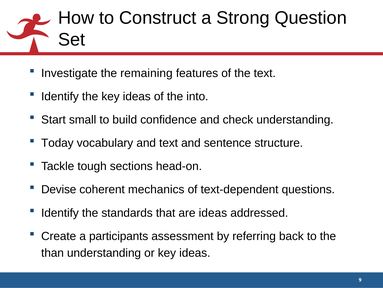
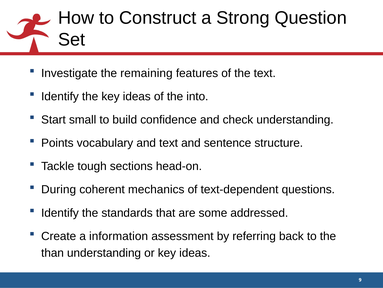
Today: Today -> Points (57, 143)
Devise: Devise -> During (59, 189)
are ideas: ideas -> some (213, 212)
participants: participants -> information (119, 236)
